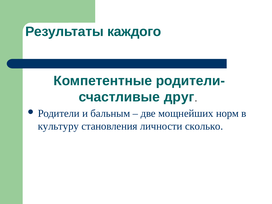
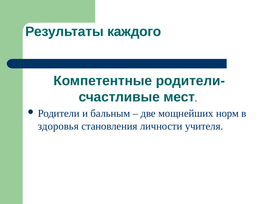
друг: друг -> мест (179, 97)
культуру: культуру -> здоровья (58, 126)
сколько: сколько -> учителя (204, 126)
